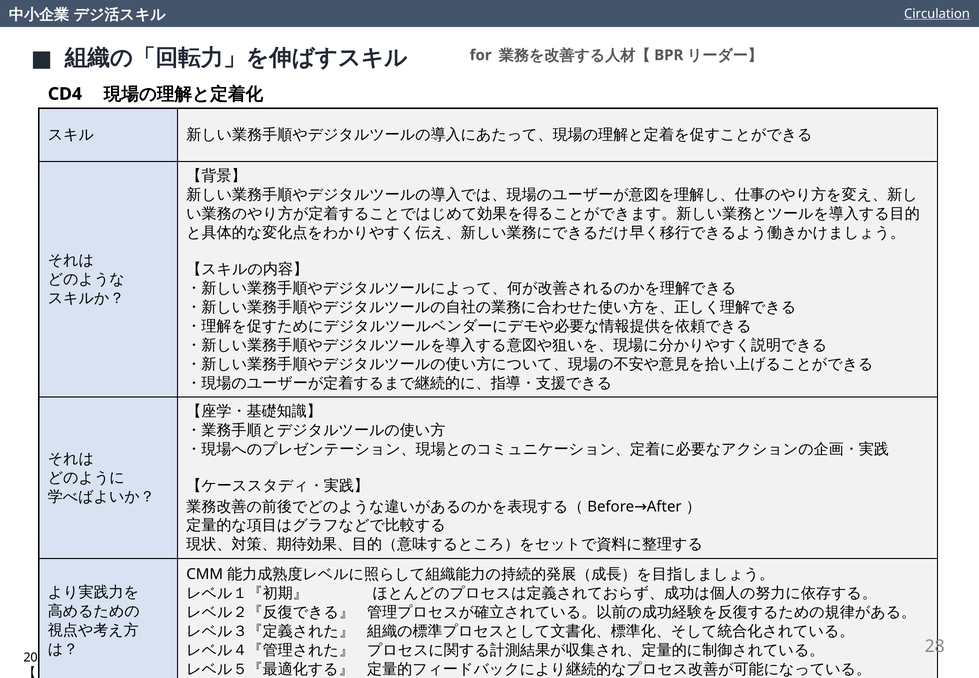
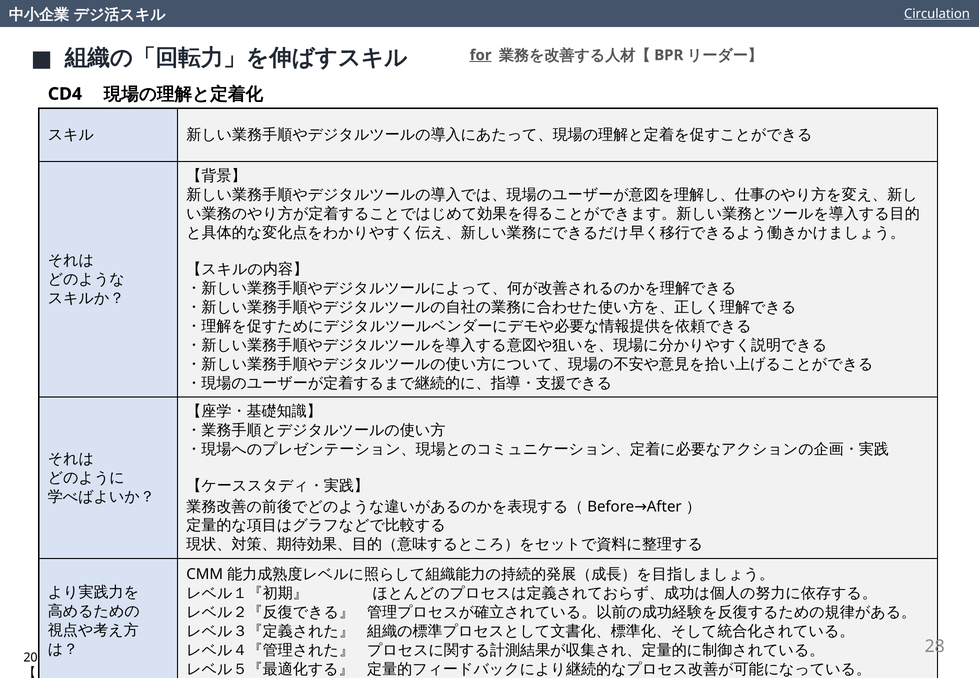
for underline: none -> present (481, 55)
